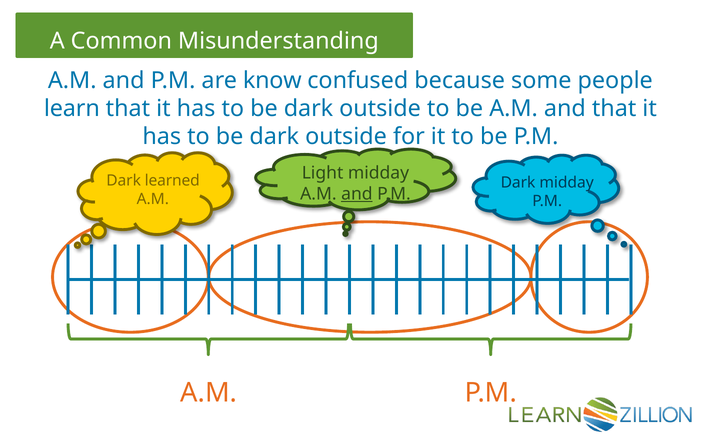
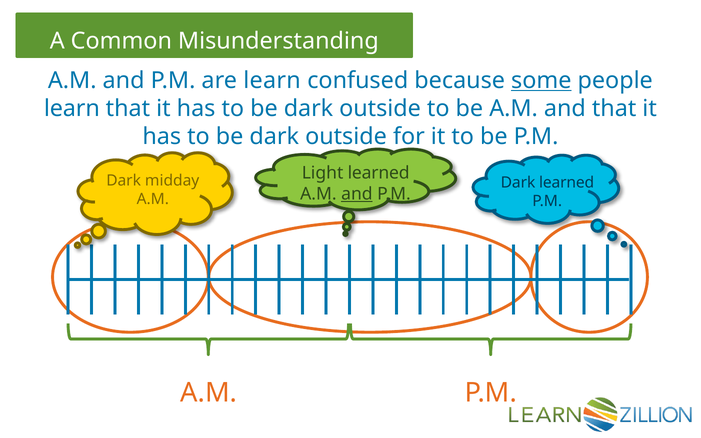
are know: know -> learn (272, 80)
some underline: none -> present (541, 80)
Light midday: midday -> learned (379, 173)
learned: learned -> midday (172, 181)
Dark midday: midday -> learned (567, 183)
